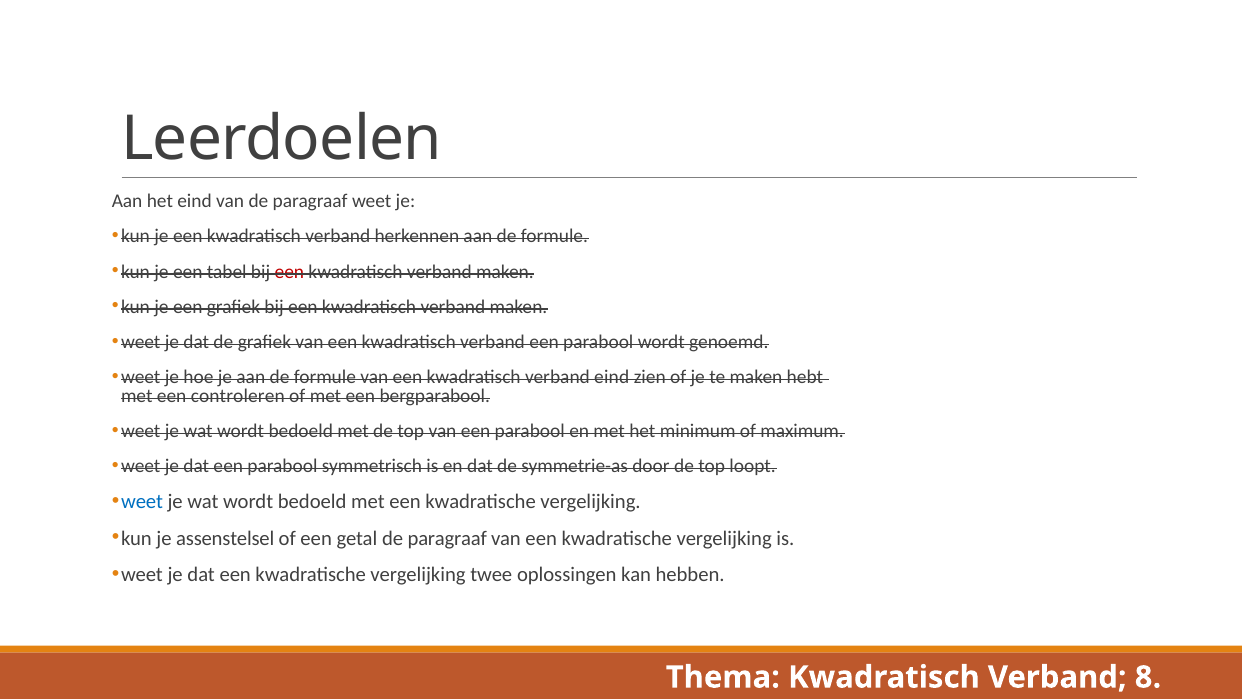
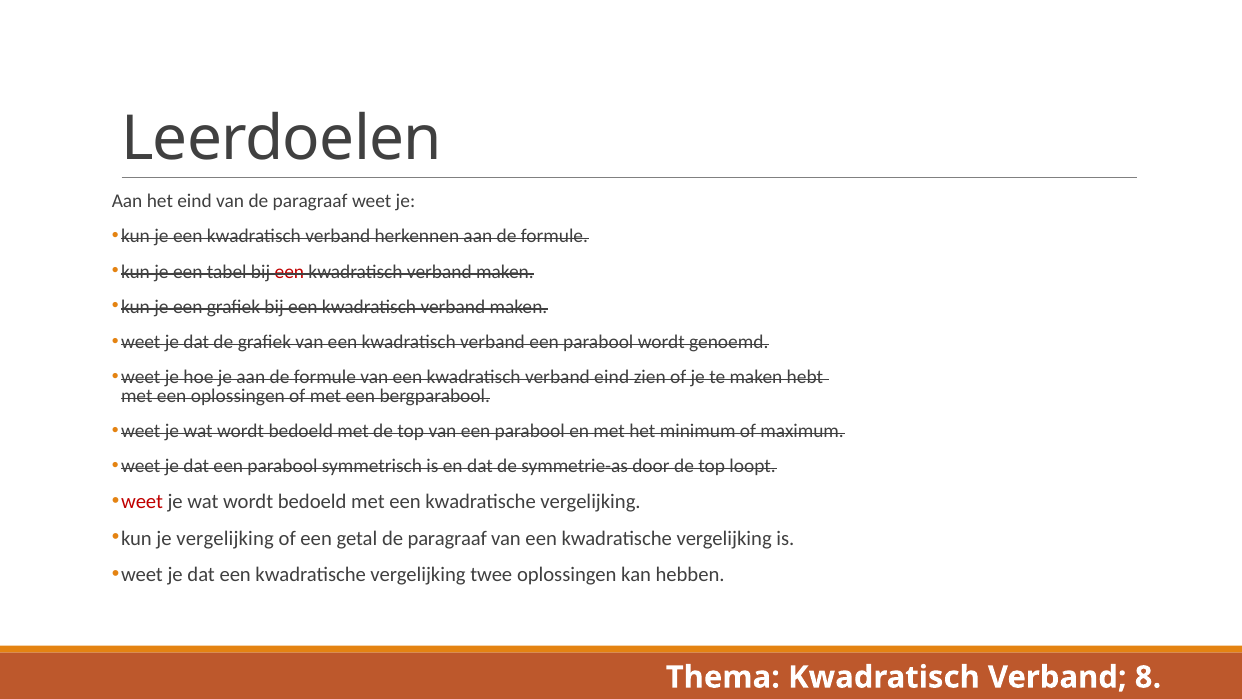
een controleren: controleren -> oplossingen (238, 396)
weet colour: blue -> red (142, 502)
je assenstelsel: assenstelsel -> vergelijking (225, 538)
